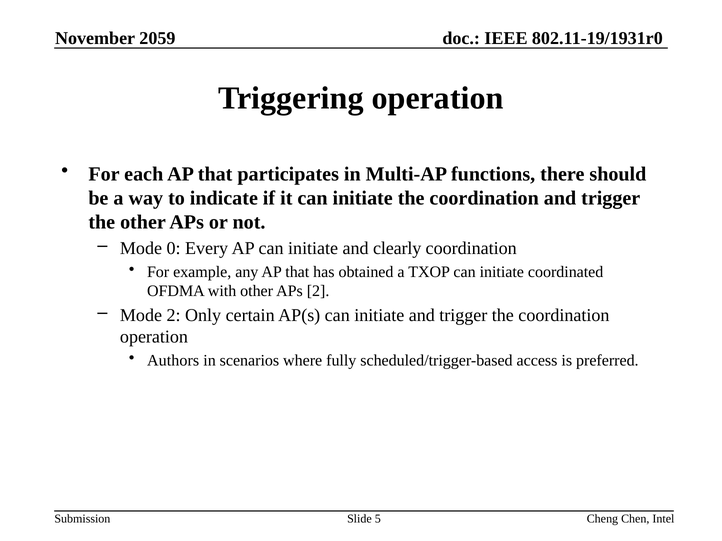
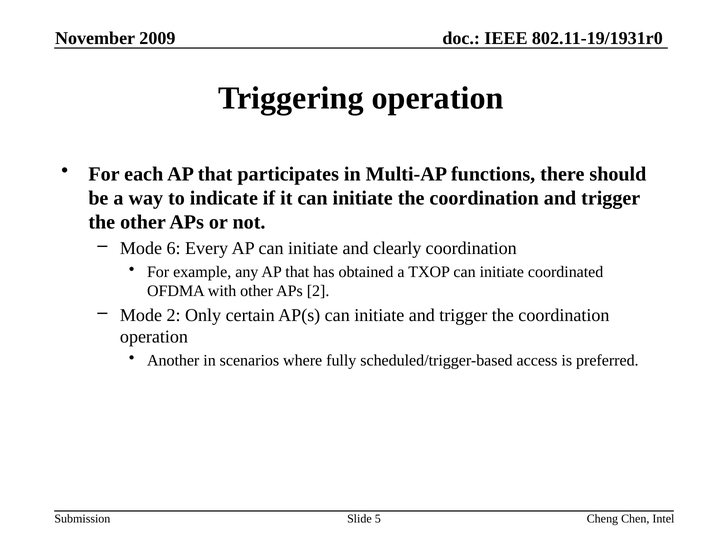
2059: 2059 -> 2009 (157, 39)
0: 0 -> 6 (174, 249)
Authors: Authors -> Another (173, 361)
